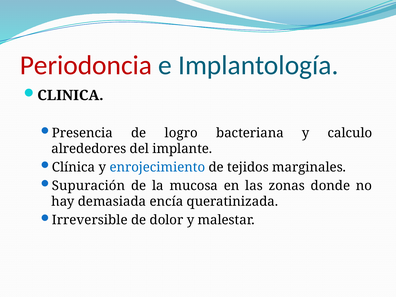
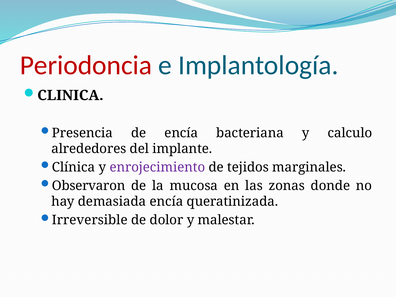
de logro: logro -> encía (181, 133)
enrojecimiento colour: blue -> purple (157, 167)
Supuración: Supuración -> Observaron (89, 186)
